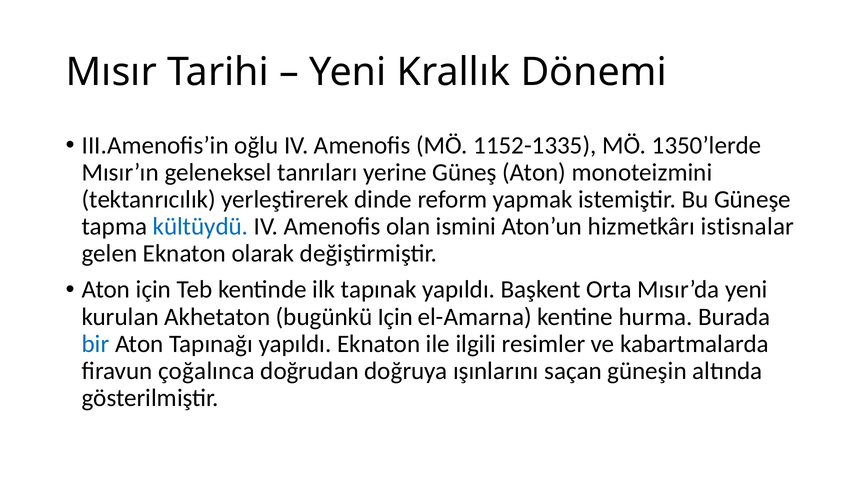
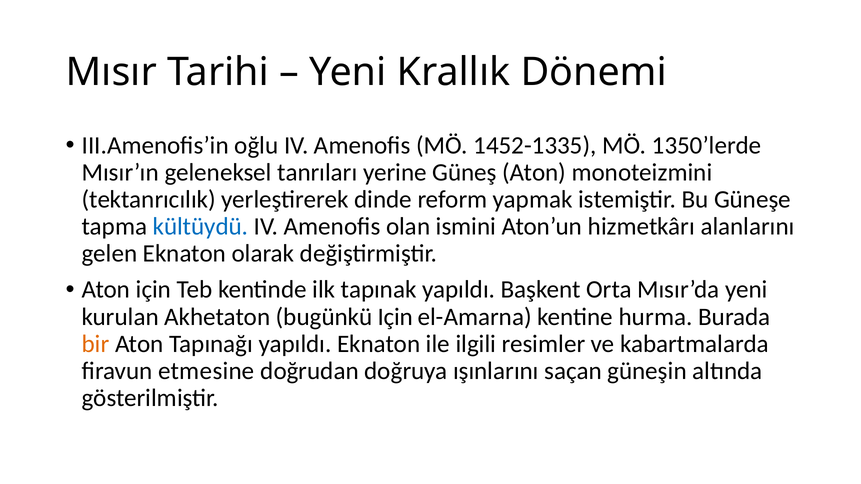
1152-1335: 1152-1335 -> 1452-1335 (535, 146)
istisnalar: istisnalar -> alanlarını (747, 227)
bir colour: blue -> orange (96, 344)
çoğalınca: çoğalınca -> etmesine (206, 371)
